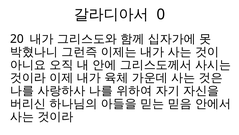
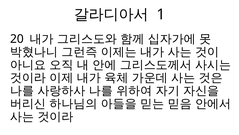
0: 0 -> 1 (161, 14)
